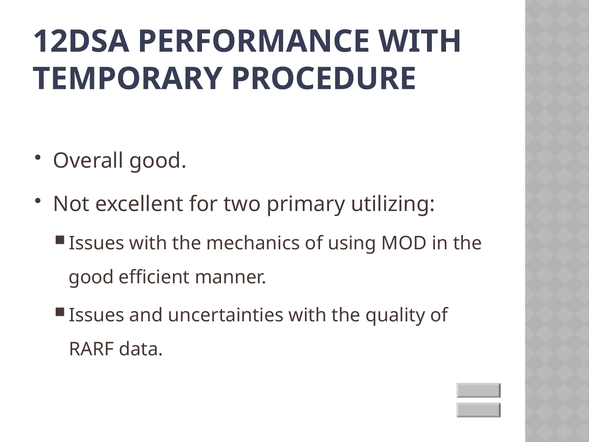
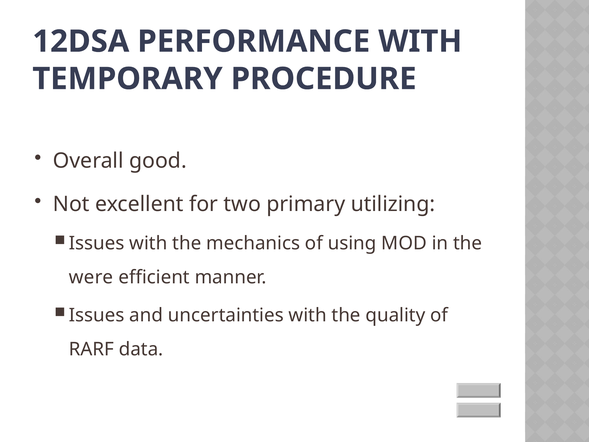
good: good -> were (91, 277)
